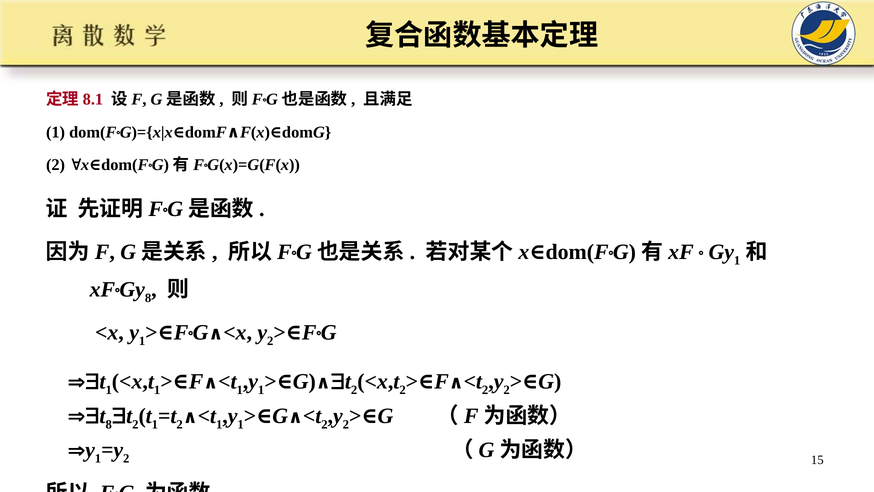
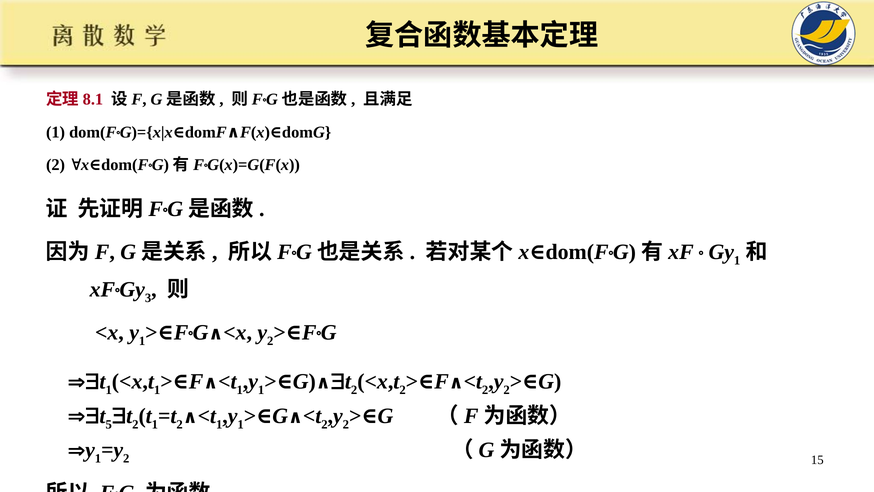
8: 8 -> 3 (148, 298)
8: 8 -> 5 (109, 424)
